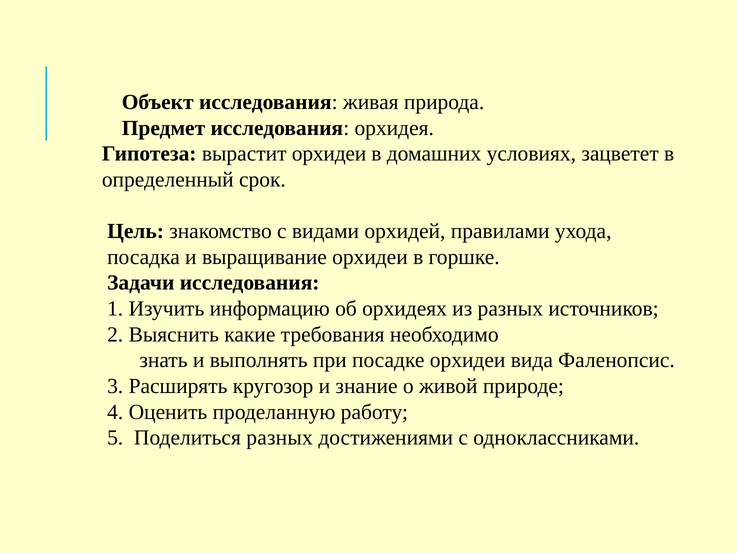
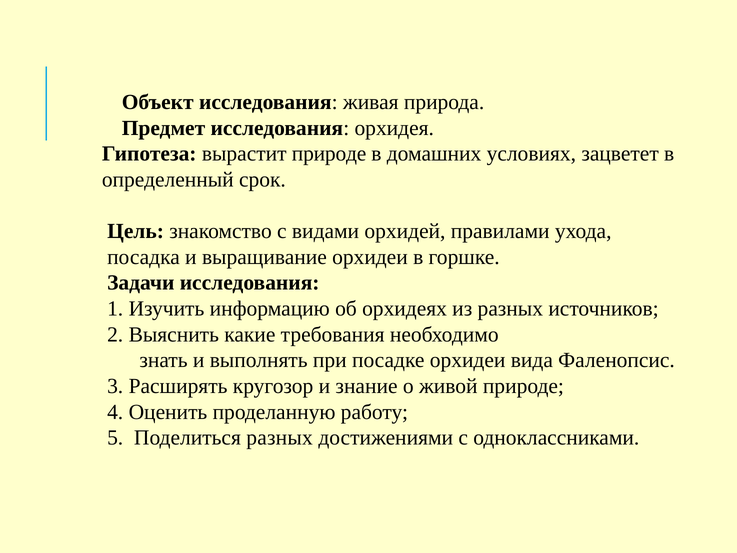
вырастит орхидеи: орхидеи -> природе (329, 154)
